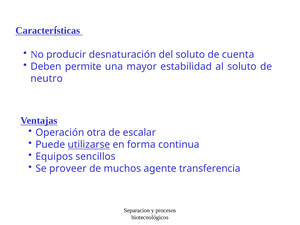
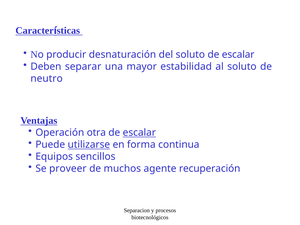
soluto de cuenta: cuenta -> escalar (238, 55)
permite: permite -> separar (83, 67)
escalar underline: none -> present (139, 133)
transferencia: transferencia -> recuperación (210, 169)
